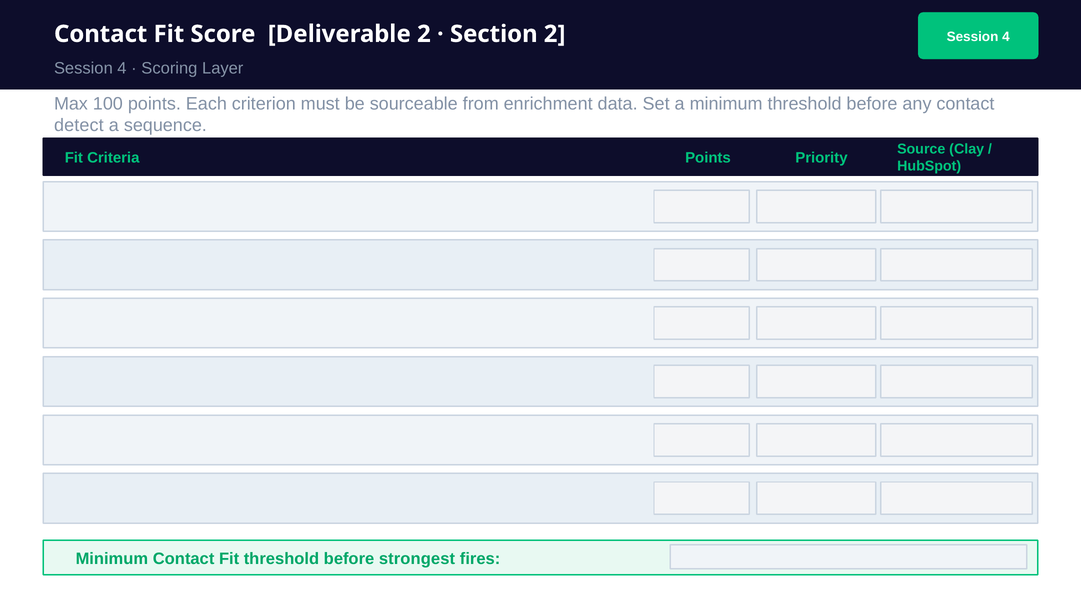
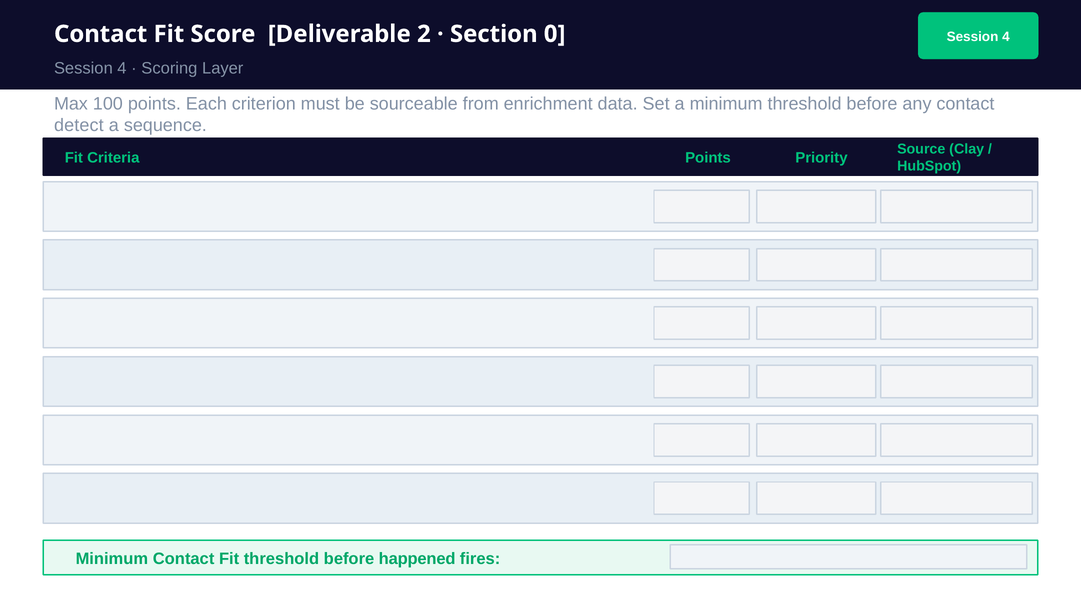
Section 2: 2 -> 0 (555, 34)
strongest: strongest -> happened (417, 559)
